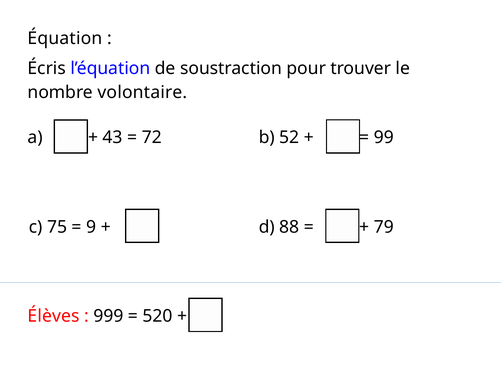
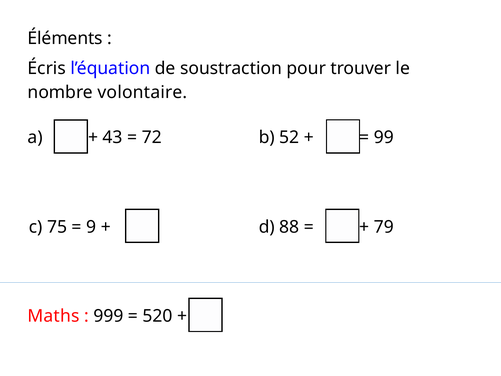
Équation: Équation -> Éléments (65, 38)
Élèves: Élèves -> Maths (54, 316)
